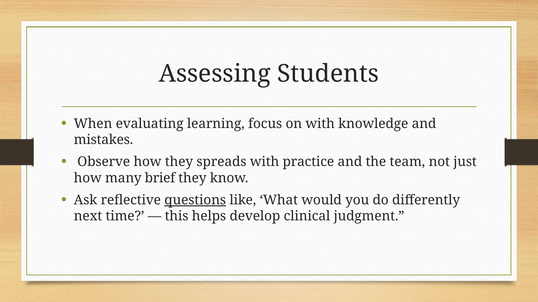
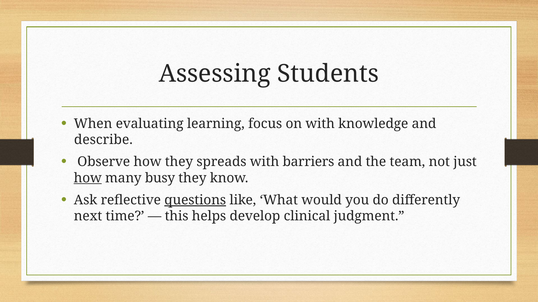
mistakes: mistakes -> describe (103, 140)
practice: practice -> barriers (308, 162)
how underline: none -> present (88, 178)
brief: brief -> busy (160, 178)
